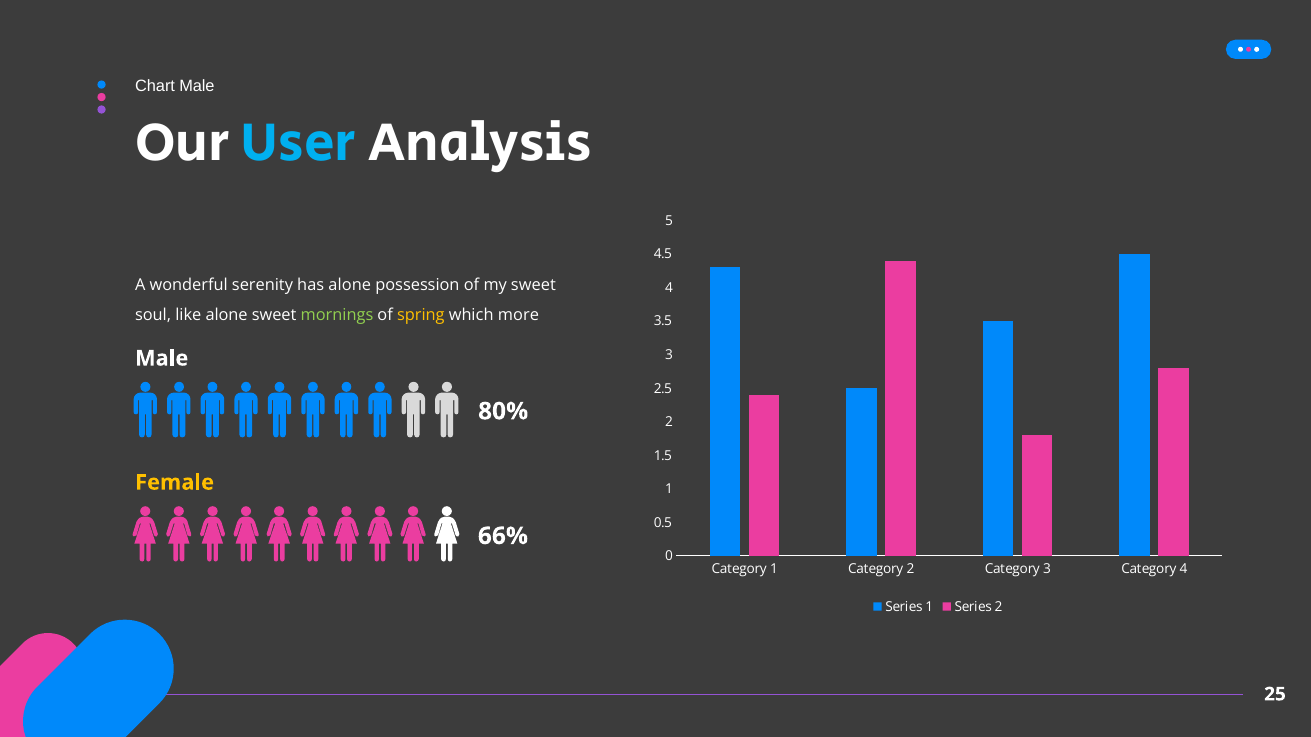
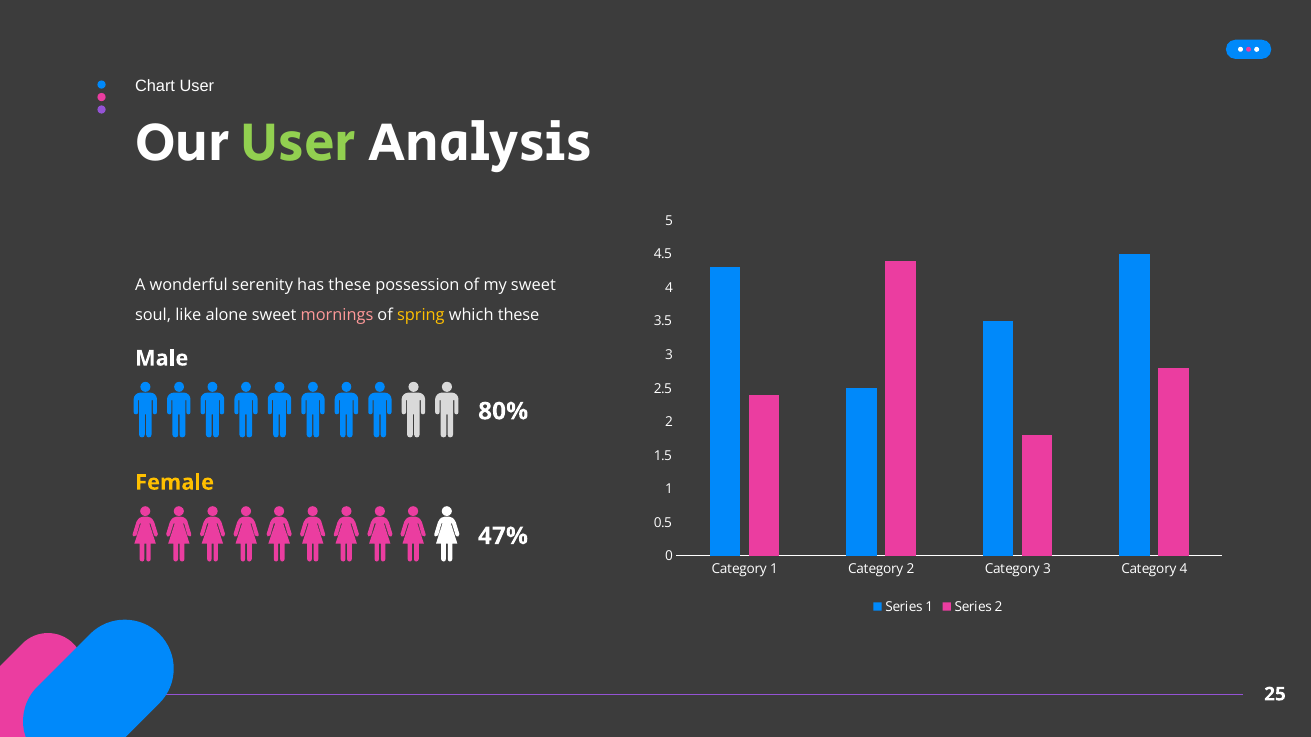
Chart Male: Male -> User (197, 86)
User colour: light blue -> light green (299, 143)
has alone: alone -> these (350, 285)
mornings colour: light green -> pink (337, 315)
which more: more -> these (519, 315)
66%: 66% -> 47% (503, 536)
